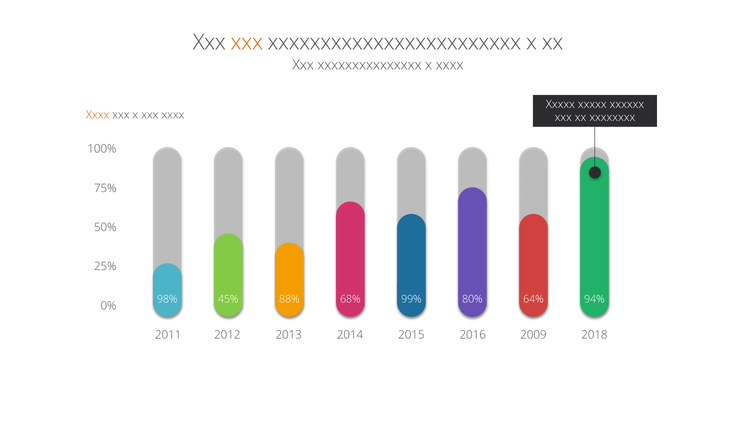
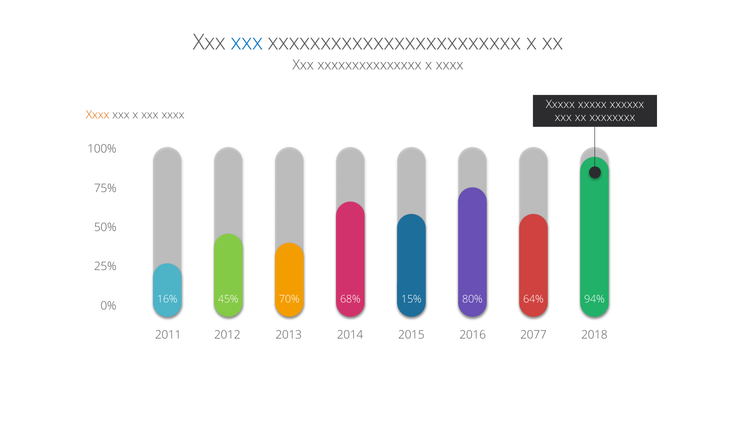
xxx colour: orange -> blue (247, 42)
98%: 98% -> 16% (167, 300)
88%: 88% -> 70% (289, 300)
99%: 99% -> 15% (411, 300)
2009: 2009 -> 2077 (533, 335)
